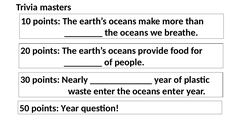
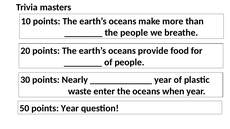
oceans: oceans -> people (134, 33)
oceans enter: enter -> when (173, 91)
